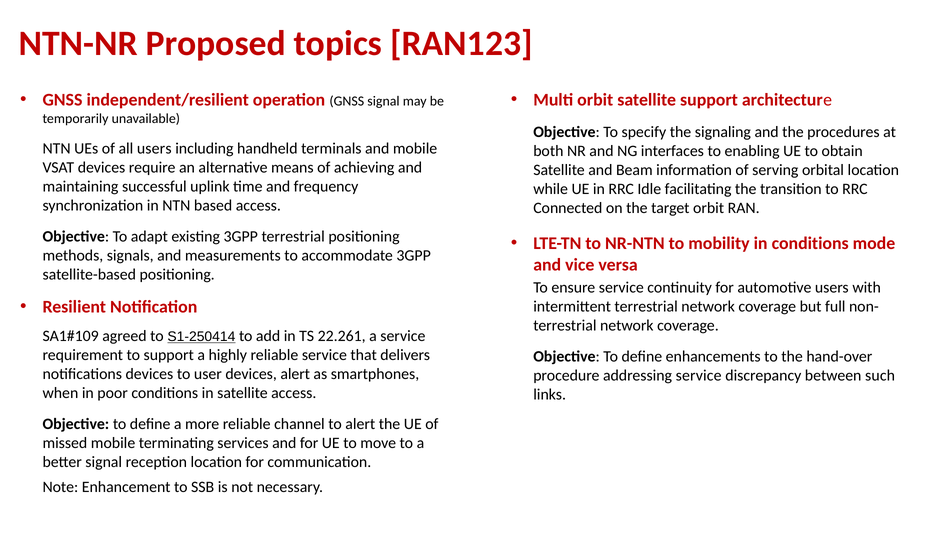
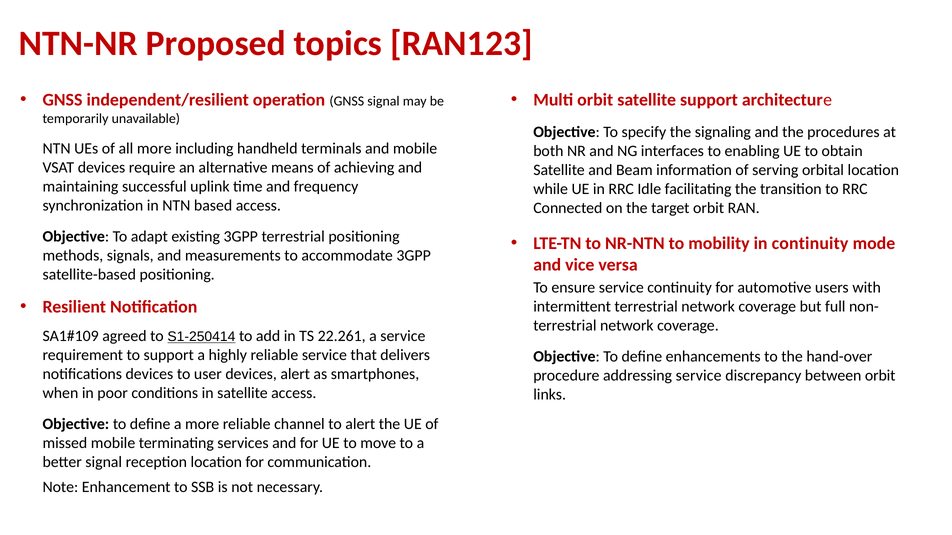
all users: users -> more (154, 149)
in conditions: conditions -> continuity (810, 243)
between such: such -> orbit (880, 376)
